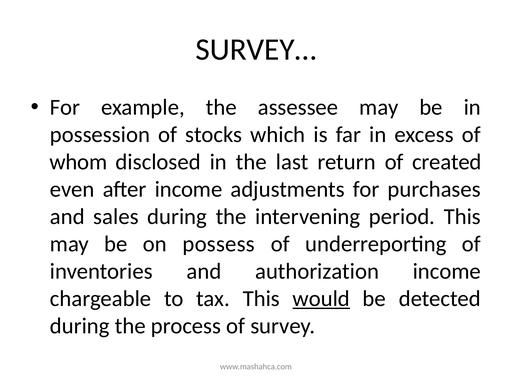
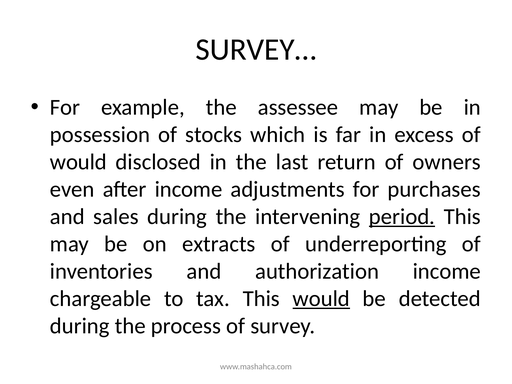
whom: whom -> would (78, 162)
created: created -> owners (447, 162)
period underline: none -> present (402, 217)
possess: possess -> extracts (219, 244)
